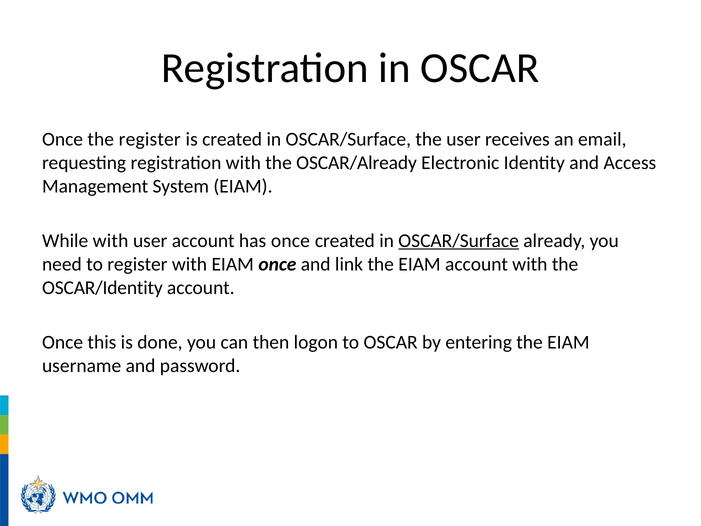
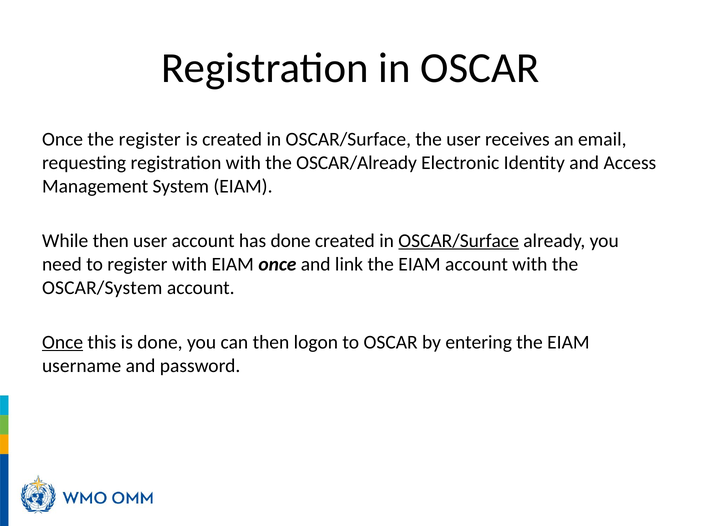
While with: with -> then (111, 241)
has once: once -> done (291, 241)
OSCAR/Identity: OSCAR/Identity -> OSCAR/System (102, 287)
Once underline: none -> present (63, 342)
